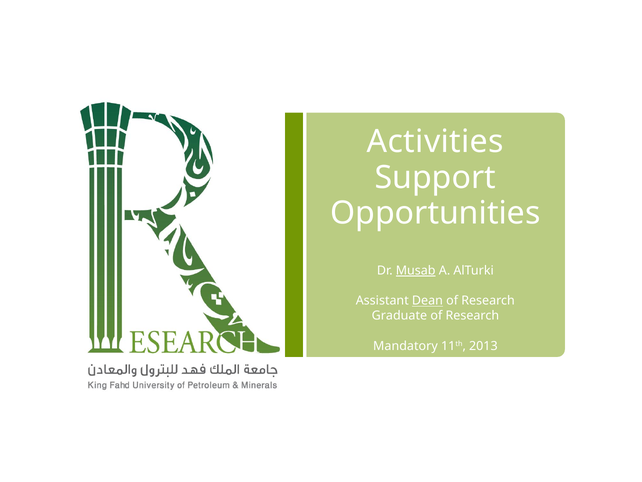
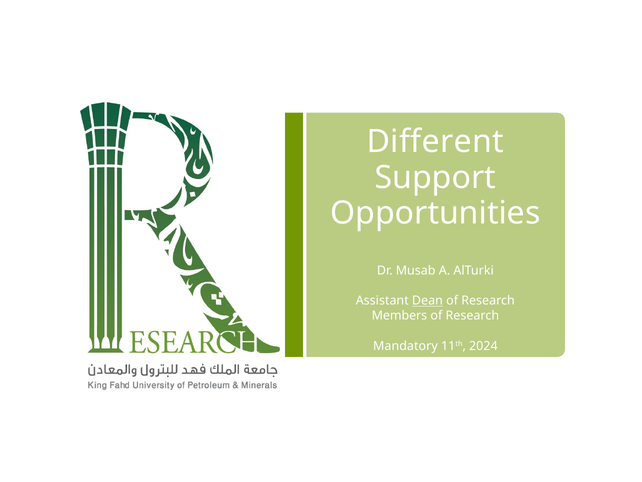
Activities: Activities -> Different (435, 142)
Musab underline: present -> none (416, 270)
Graduate: Graduate -> Members (399, 315)
2013: 2013 -> 2024 (483, 346)
